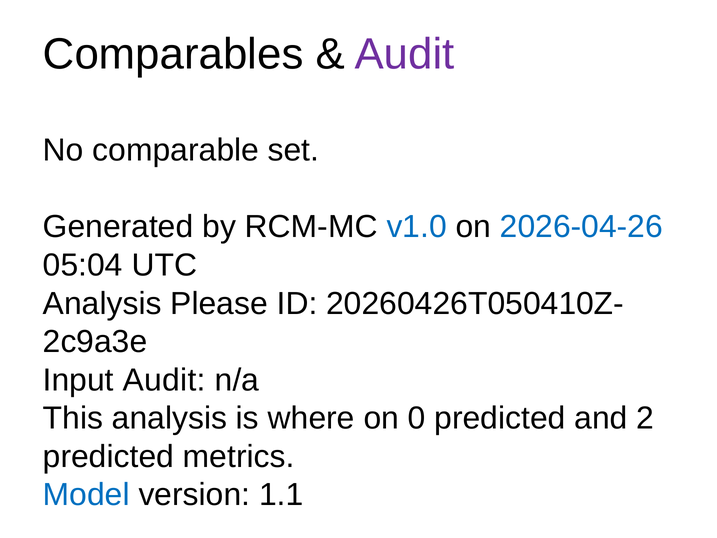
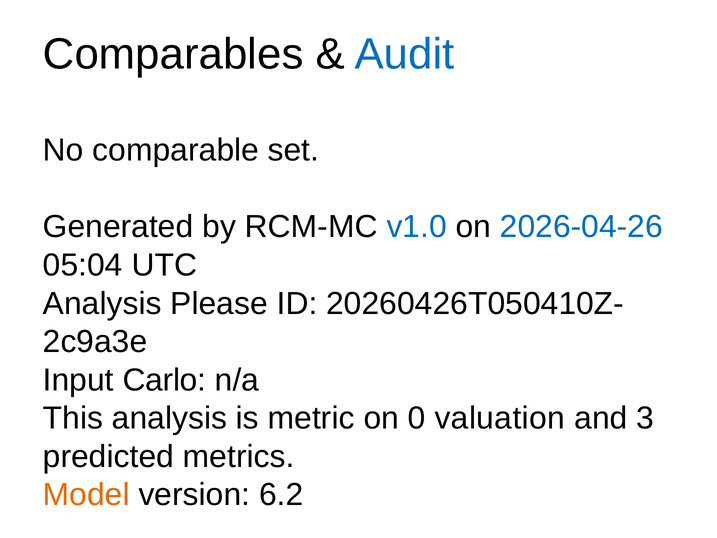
Audit colour: purple -> blue (404, 54)
Input Audit: Audit -> Carlo (164, 380)
where: where -> metric (311, 418)
0 predicted: predicted -> valuation (500, 418)
2: 2 -> 3 (645, 418)
Model colour: blue -> orange (86, 495)
1.1: 1.1 -> 6.2 (281, 495)
